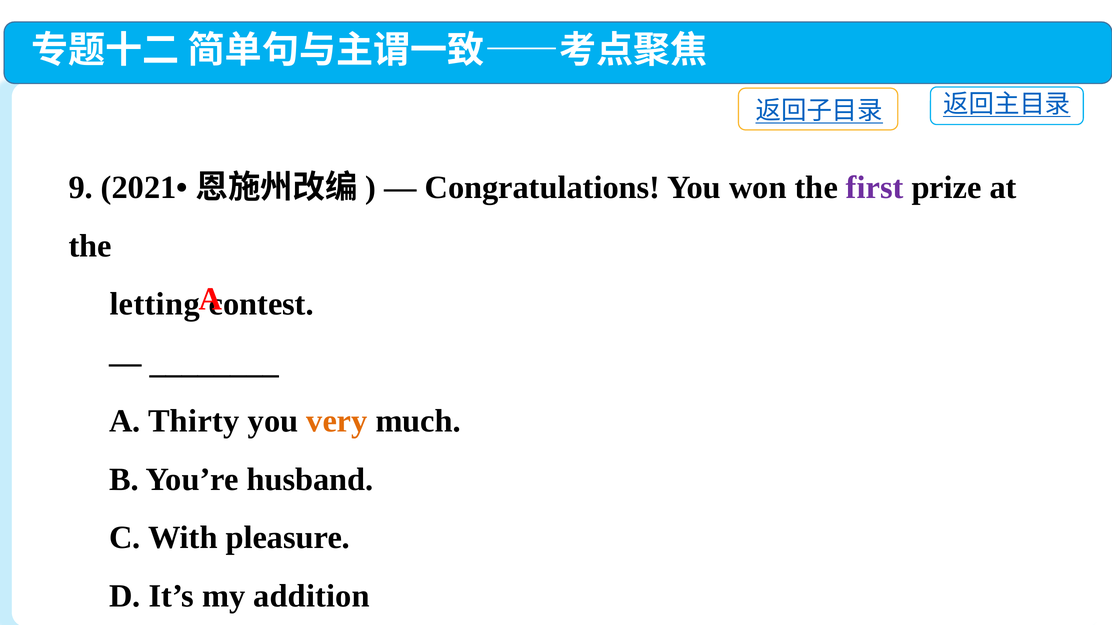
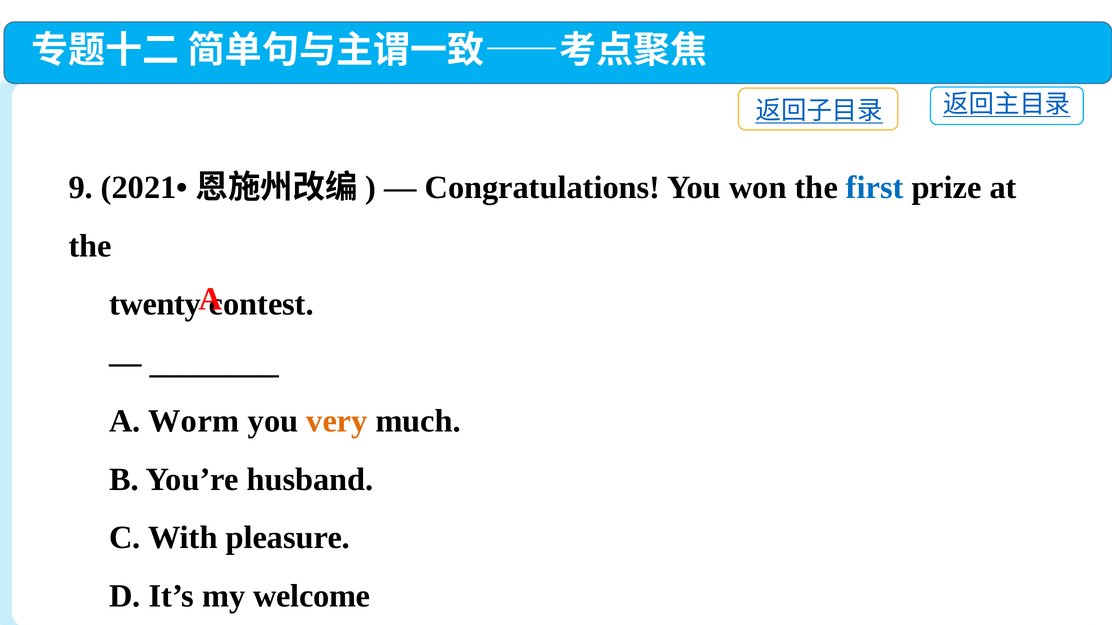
first colour: purple -> blue (875, 188)
letting: letting -> twenty (155, 305)
Thirty: Thirty -> Worm (194, 421)
addition: addition -> welcome (312, 597)
